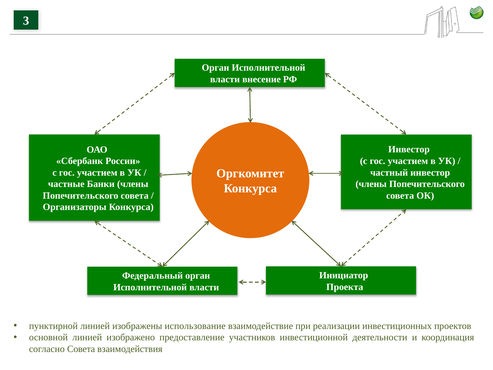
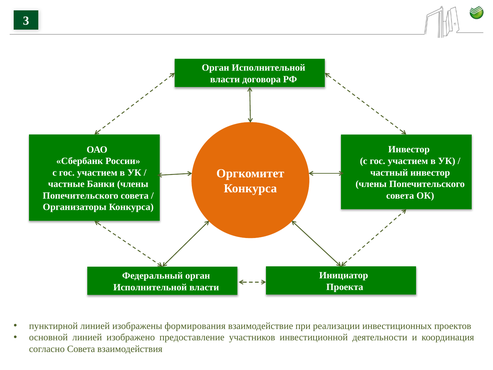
внесение: внесение -> договора (262, 79)
использование: использование -> формирования (195, 326)
